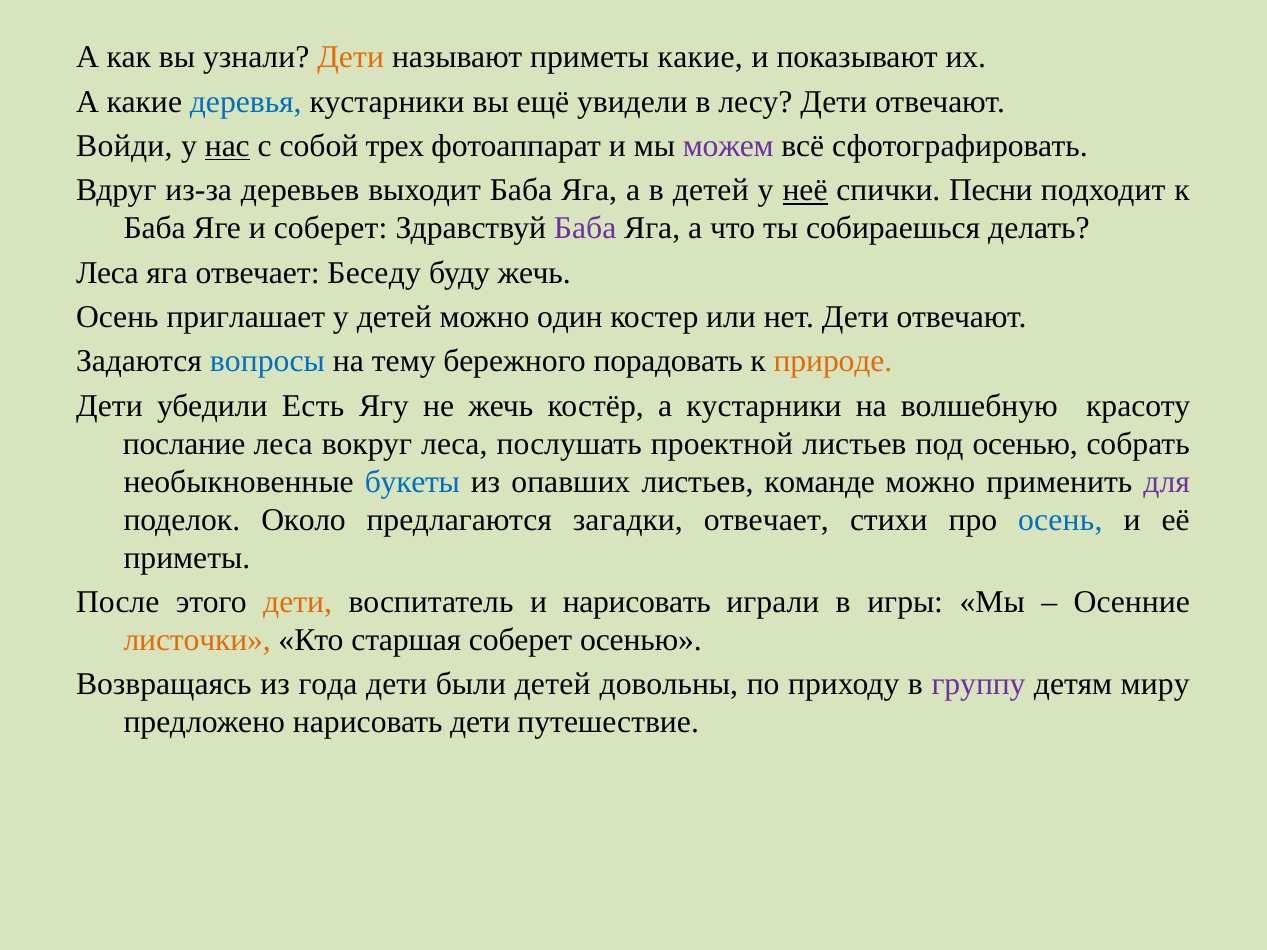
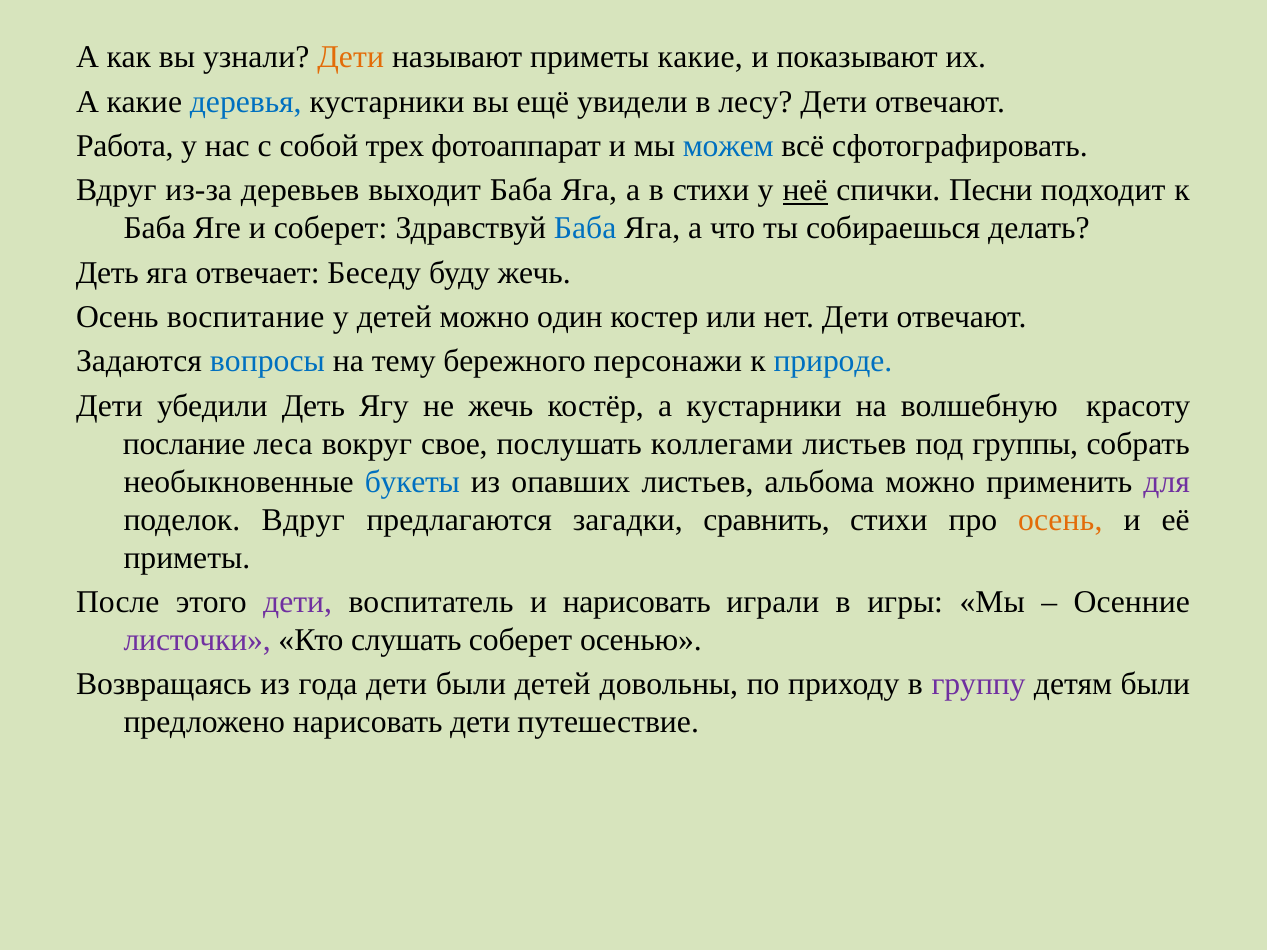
Войди: Войди -> Работа (125, 146)
нас underline: present -> none (227, 146)
можем colour: purple -> blue (728, 146)
в детей: детей -> стихи (711, 190)
Баба colour: purple -> blue (585, 228)
Леса: Леса -> Деть (107, 273)
приглашает: приглашает -> воспитание (246, 317)
порадовать: порадовать -> персонажи (668, 361)
природе colour: orange -> blue (833, 361)
убедили Есть: Есть -> Деть (313, 406)
вокруг леса: леса -> свое (454, 444)
проектной: проектной -> коллегами (722, 444)
под осенью: осенью -> группы (1025, 444)
команде: команде -> альбома (819, 482)
поделок Около: Около -> Вдруг (303, 520)
загадки отвечает: отвечает -> сравнить (767, 520)
осень colour: blue -> orange (1060, 520)
дети colour: orange -> purple (298, 602)
листочки colour: orange -> purple (197, 640)
старшая: старшая -> слушать (406, 640)
детям миру: миру -> были (1155, 684)
